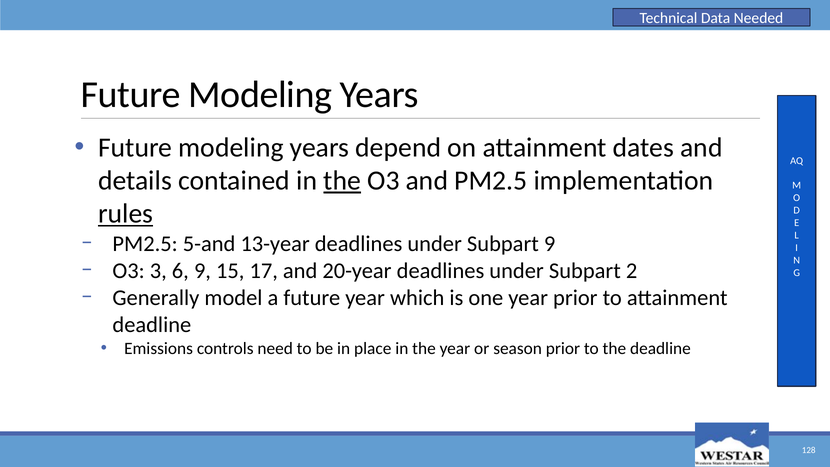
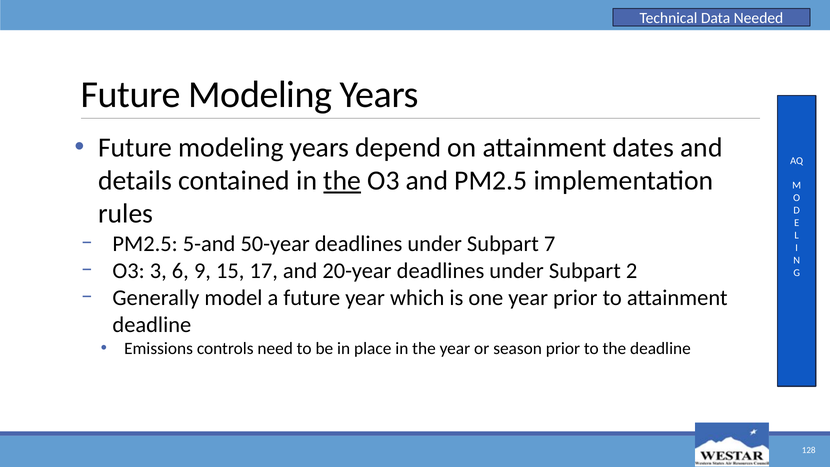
rules underline: present -> none (126, 214)
13-year: 13-year -> 50-year (275, 244)
Subpart 9: 9 -> 7 (550, 244)
